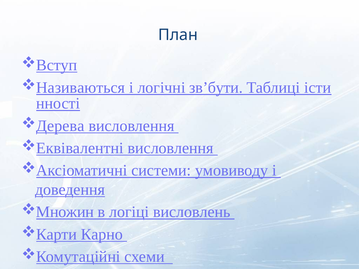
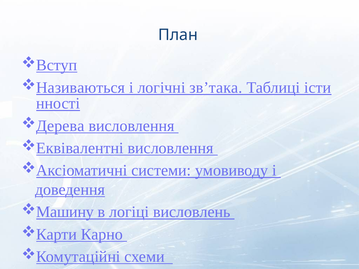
зв’бути: зв’бути -> зв’така (216, 88)
Множин: Множин -> Машину (65, 212)
